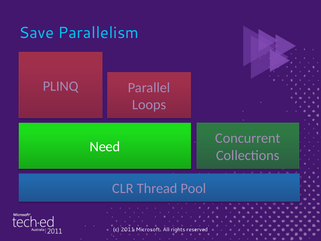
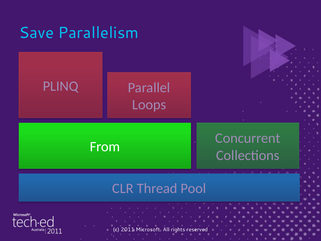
Need: Need -> From (105, 147)
